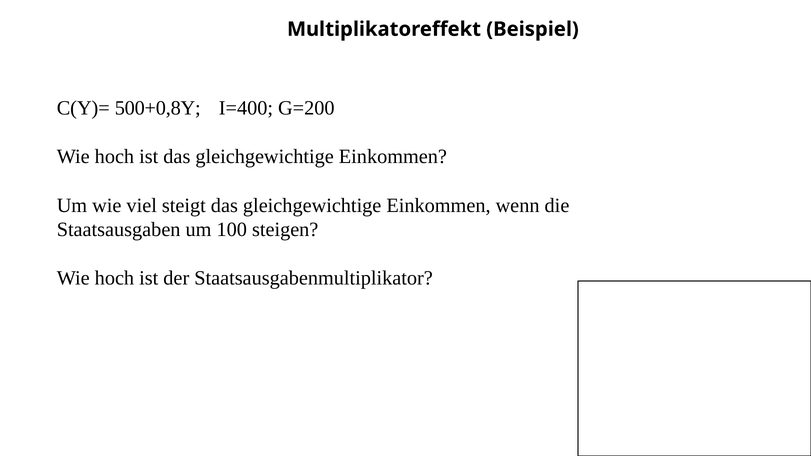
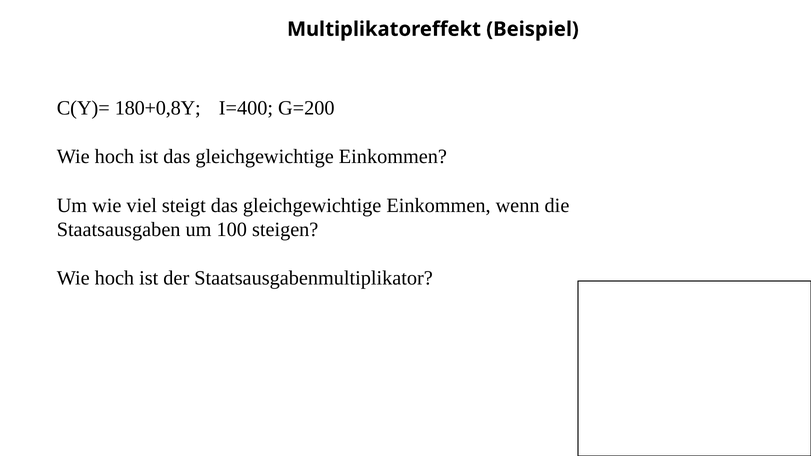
500+0,8Y: 500+0,8Y -> 180+0,8Y (158, 108)
